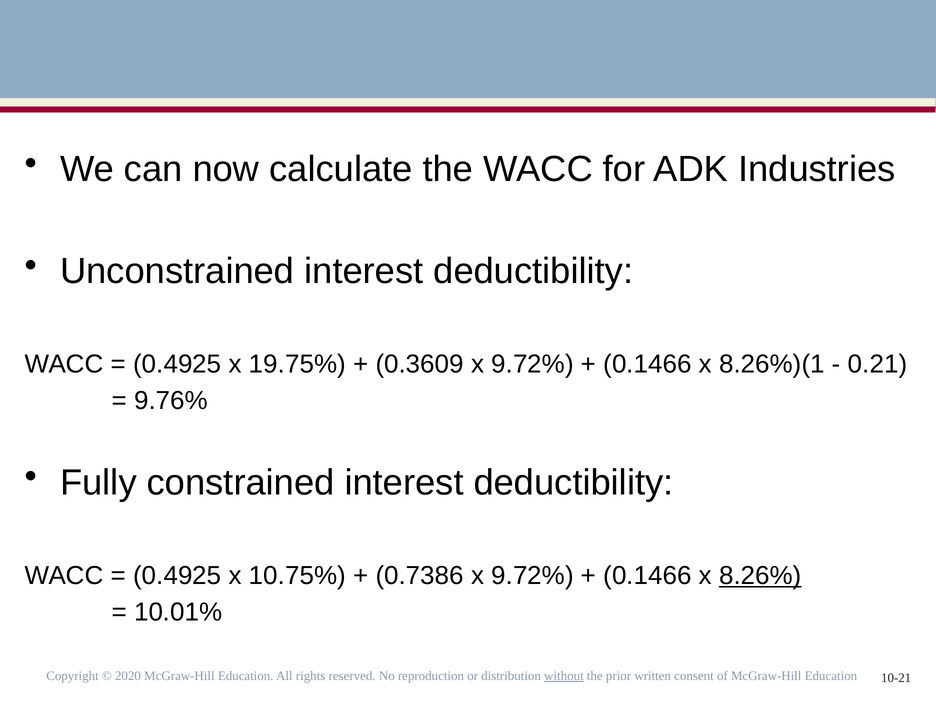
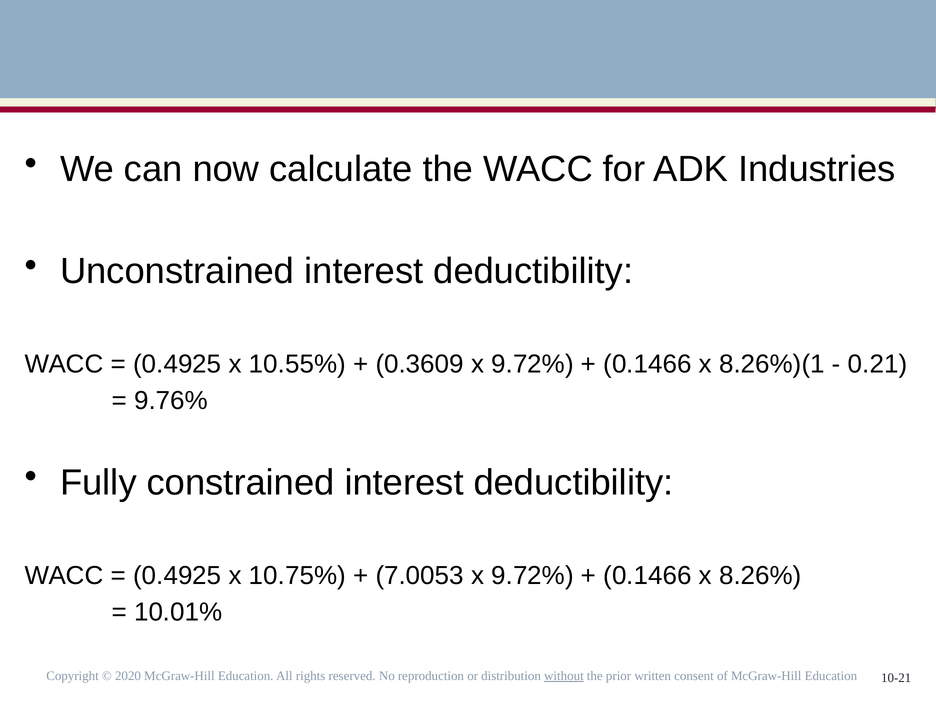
19.75%: 19.75% -> 10.55% (297, 364)
0.7386: 0.7386 -> 7.0053 (420, 576)
8.26% underline: present -> none (760, 576)
